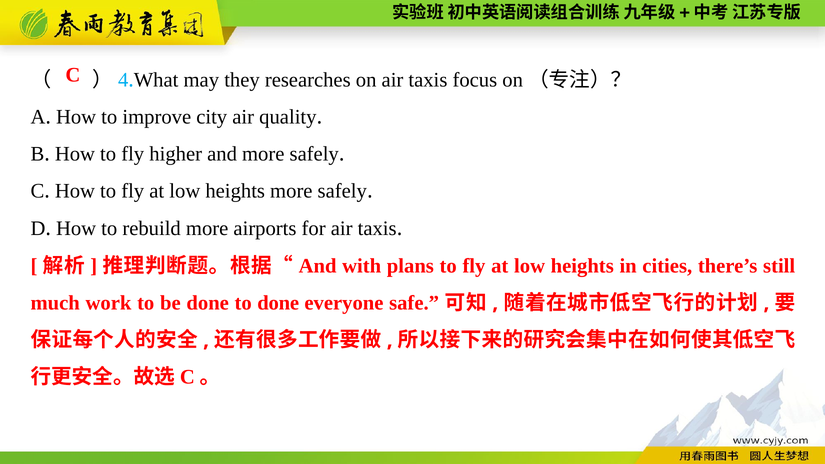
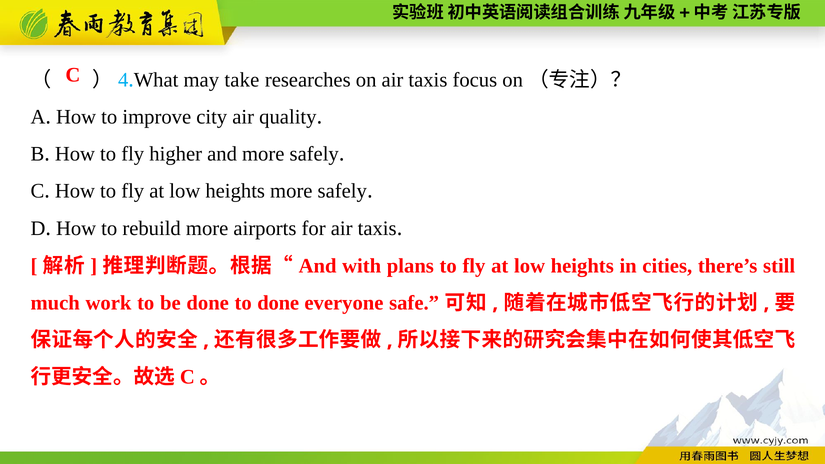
they: they -> take (242, 80)
